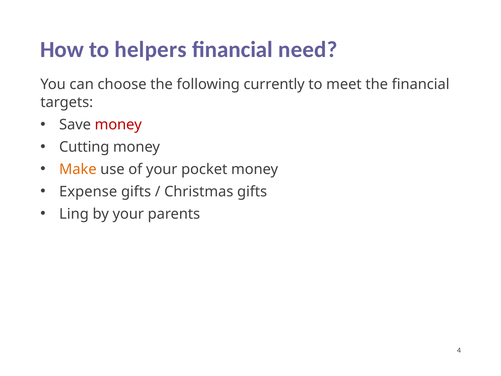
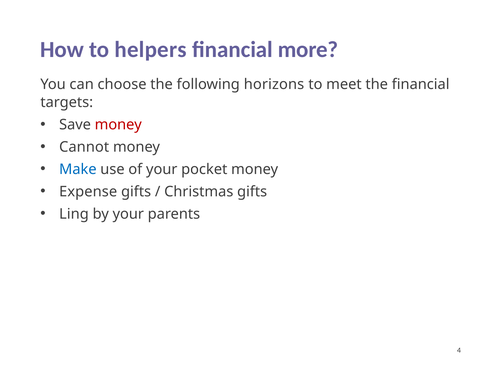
need: need -> more (308, 49)
currently: currently -> horizons (274, 84)
Cutting: Cutting -> Cannot (84, 147)
Make colour: orange -> blue (78, 169)
